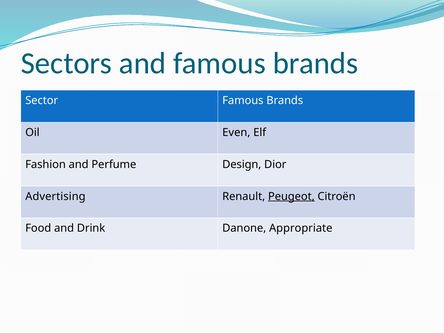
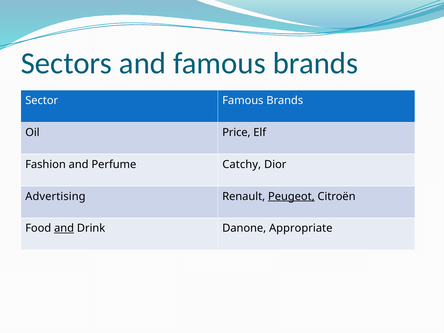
Even: Even -> Price (236, 133)
Design: Design -> Catchy (242, 164)
and underline: none -> present (64, 228)
